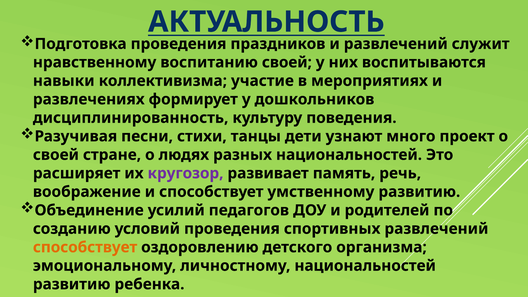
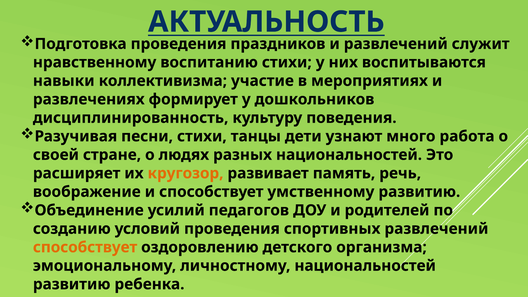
воспитанию своей: своей -> стихи (287, 62)
проект: проект -> работа (467, 136)
кругозор colour: purple -> orange (186, 173)
